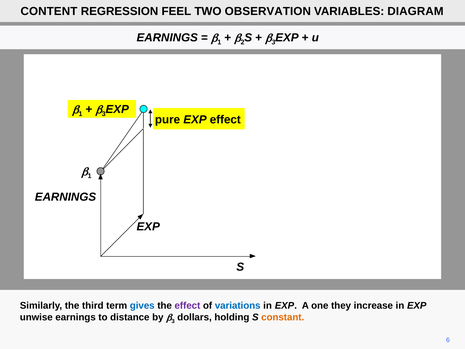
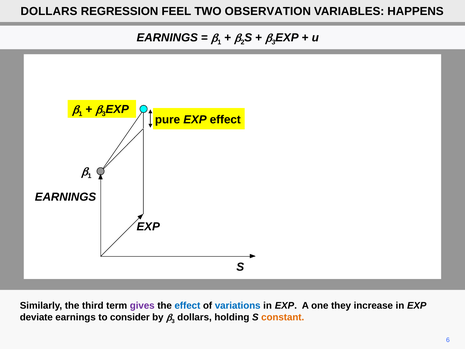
CONTENT: CONTENT -> DOLLARS (49, 11)
DIAGRAM: DIAGRAM -> HAPPENS (416, 11)
gives colour: blue -> purple (142, 306)
effect colour: purple -> blue (187, 306)
unwise: unwise -> deviate (36, 317)
distance: distance -> consider (130, 317)
